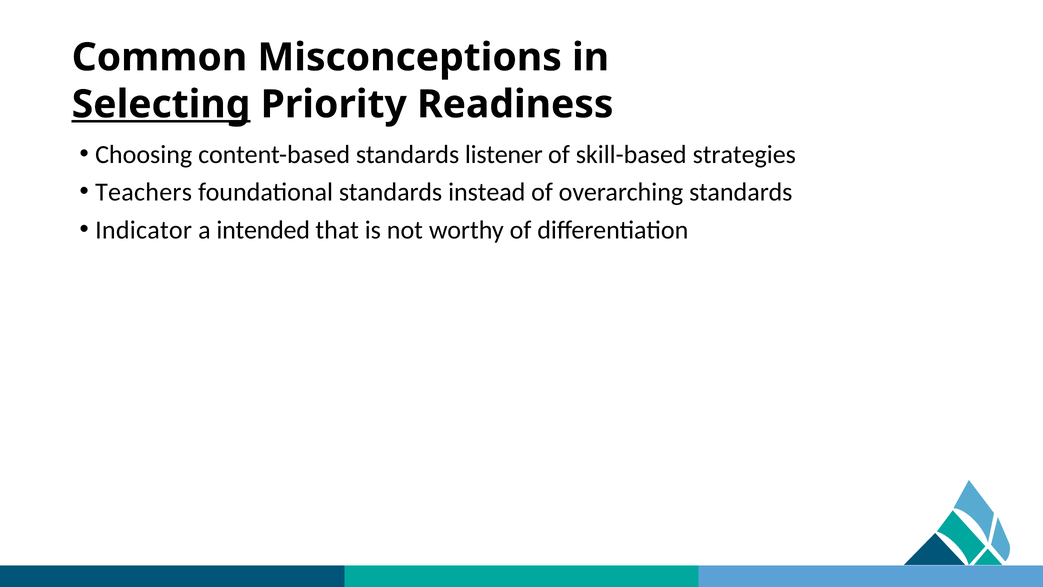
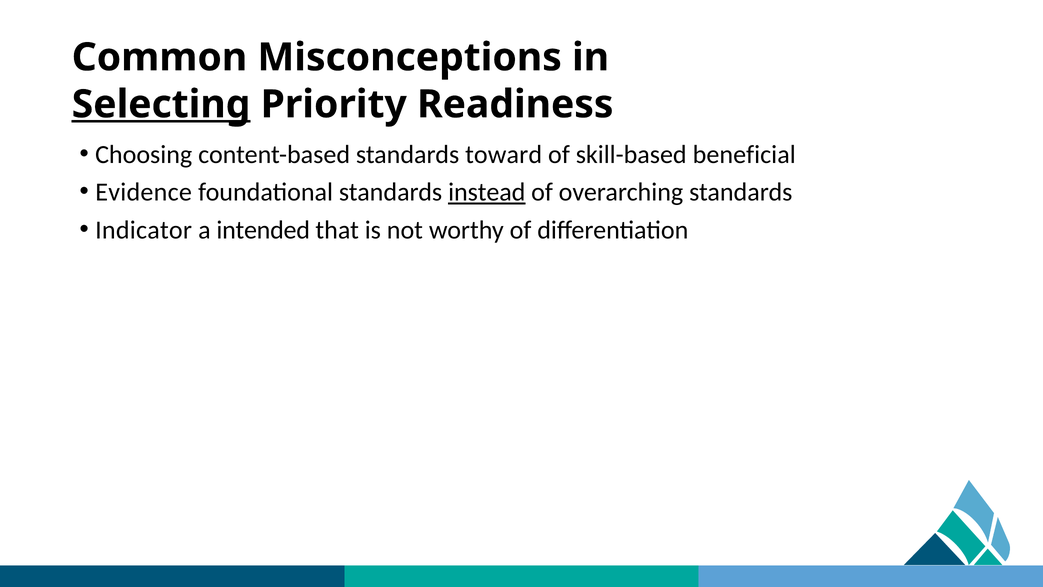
listener: listener -> toward (504, 154)
strategies: strategies -> beneficial (744, 154)
Teachers: Teachers -> Evidence (144, 192)
instead underline: none -> present (487, 192)
